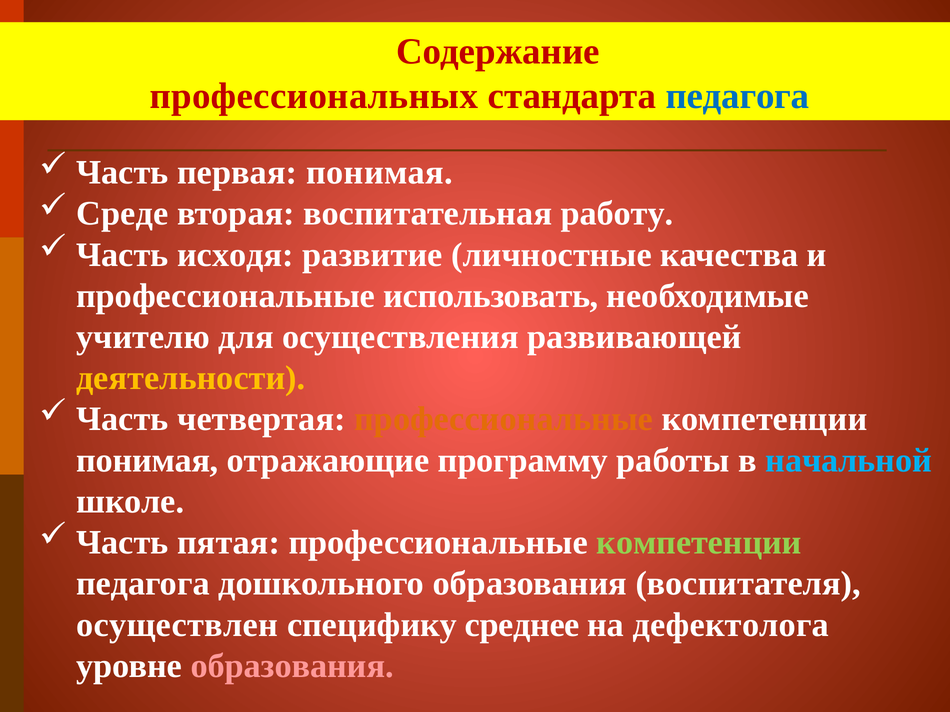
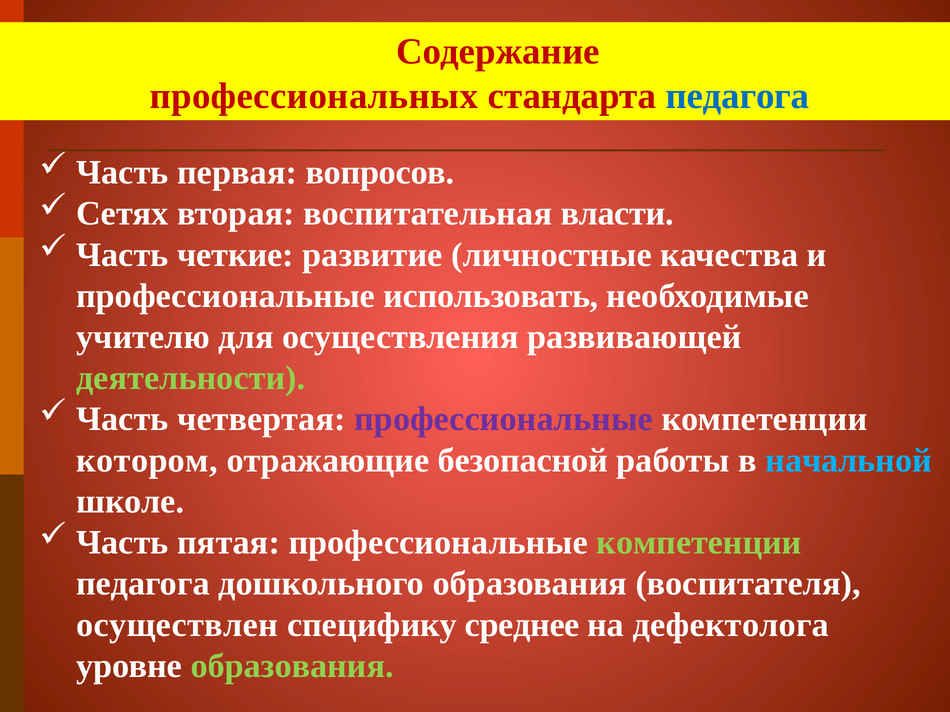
первая понимая: понимая -> вопросов (380, 173)
Среде: Среде -> Сетях (122, 214)
работу: работу -> власти (617, 214)
исходя: исходя -> четкие (236, 255)
деятельности colour: yellow -> light green (191, 378)
профессиональные colour: orange -> purple (504, 419)
понимая: понимая -> котором (147, 461)
программу: программу -> безопасной (523, 461)
образования colour: pink -> light green (292, 666)
